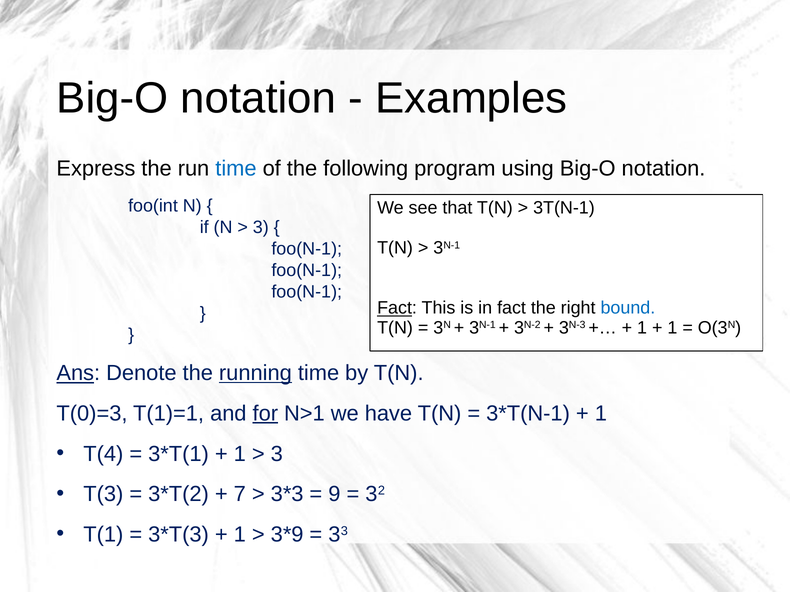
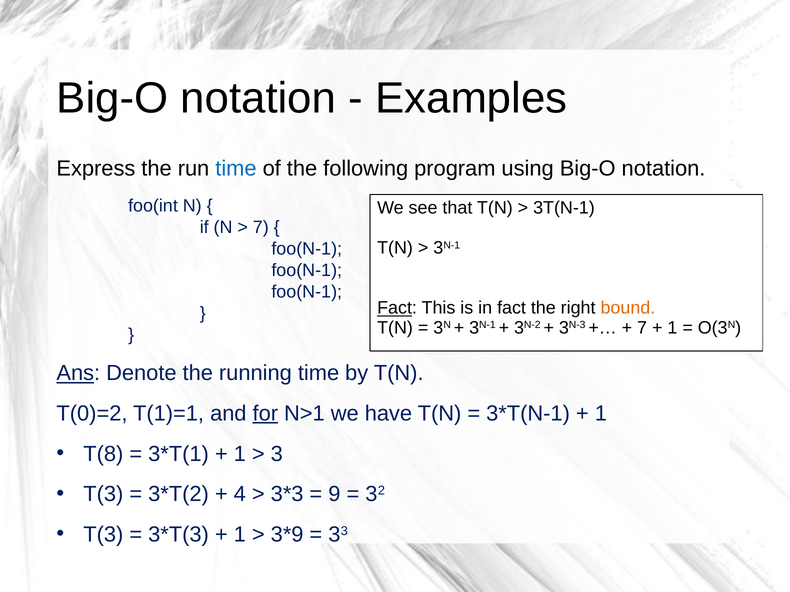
3: 3 -> 7 (261, 228)
bound colour: blue -> orange (628, 308)
1: 1 -> 7 (642, 328)
running underline: present -> none (255, 373)
T(0)=3: T(0)=3 -> T(0)=2 (92, 414)
T(4: T(4 -> T(8 (103, 454)
7: 7 -> 4 (240, 494)
T(1: T(1 -> T(3 (103, 535)
